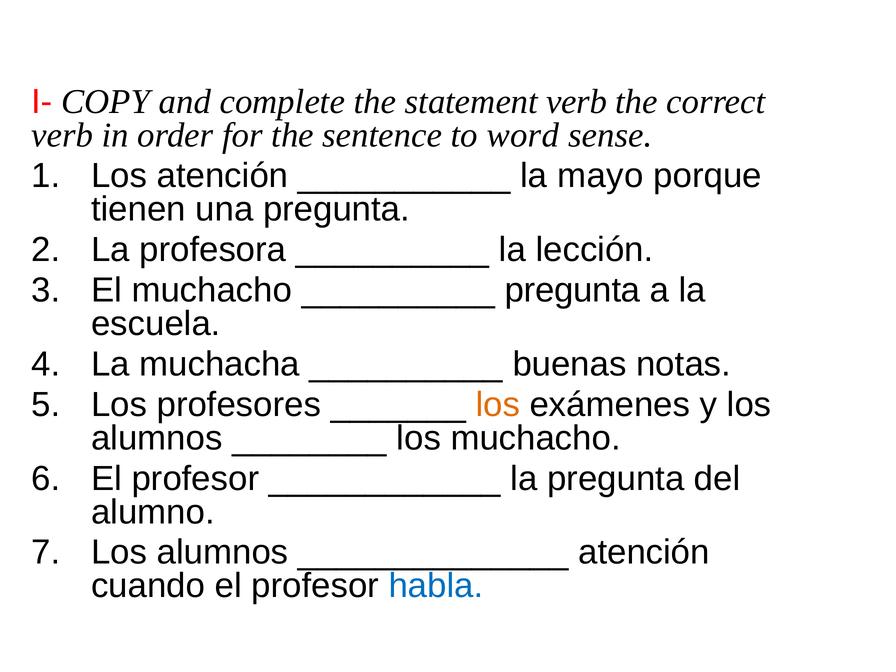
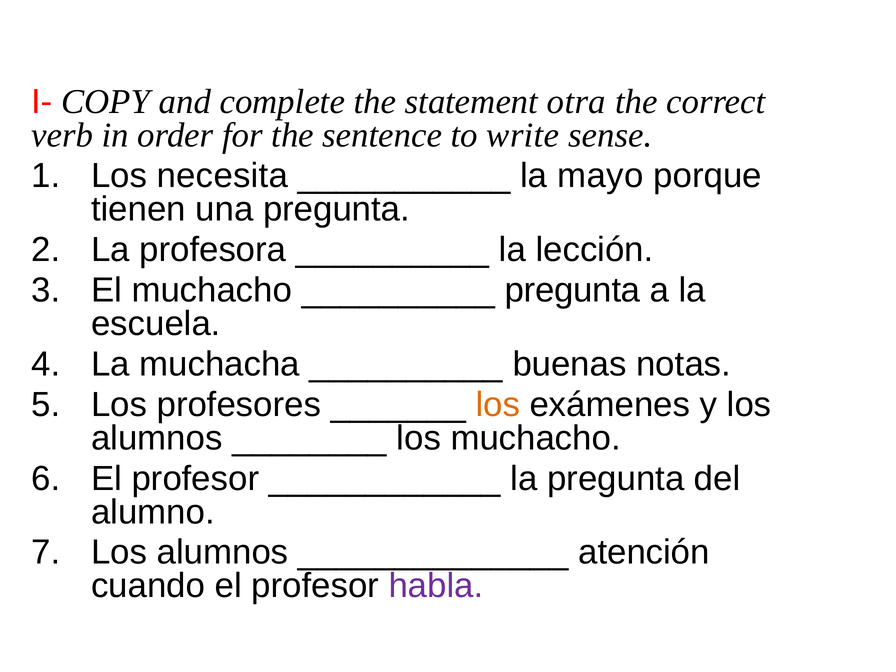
statement verb: verb -> otra (576, 102)
word: word -> write (523, 135)
Los atención: atención -> necesita (222, 176)
habla colour: blue -> purple (436, 586)
